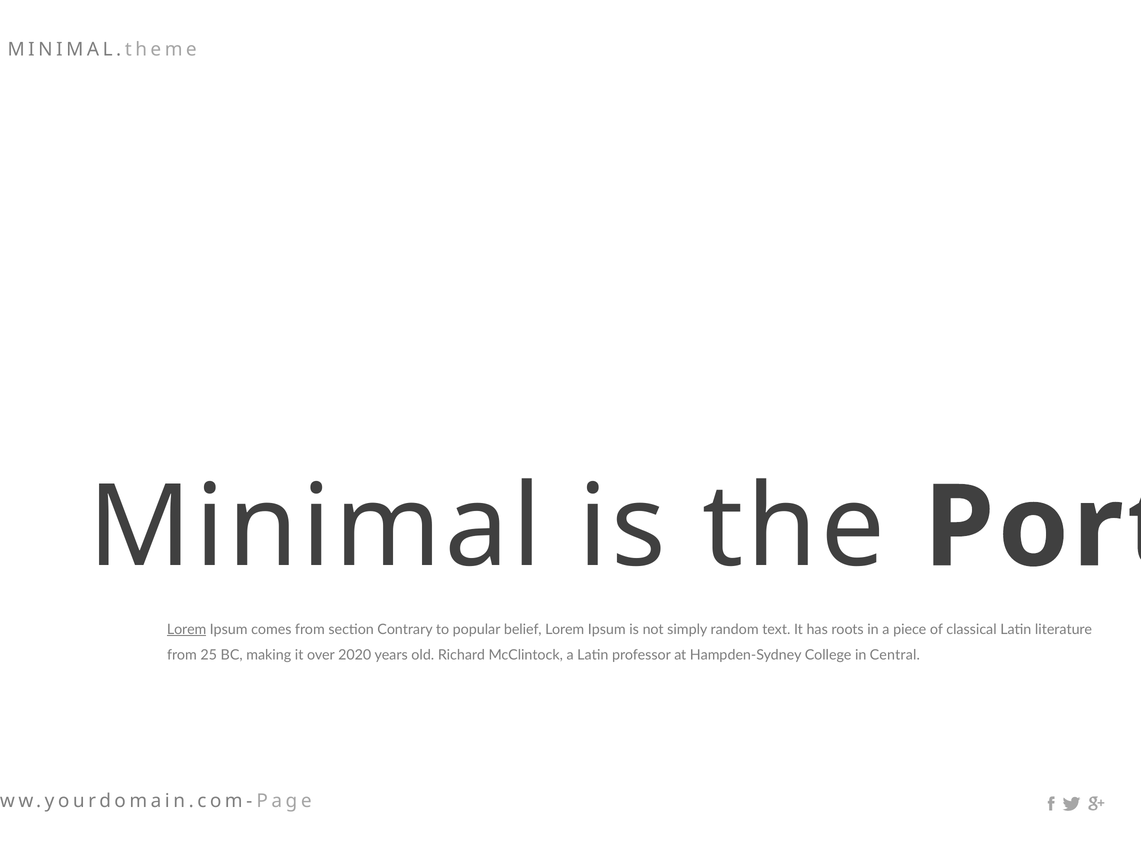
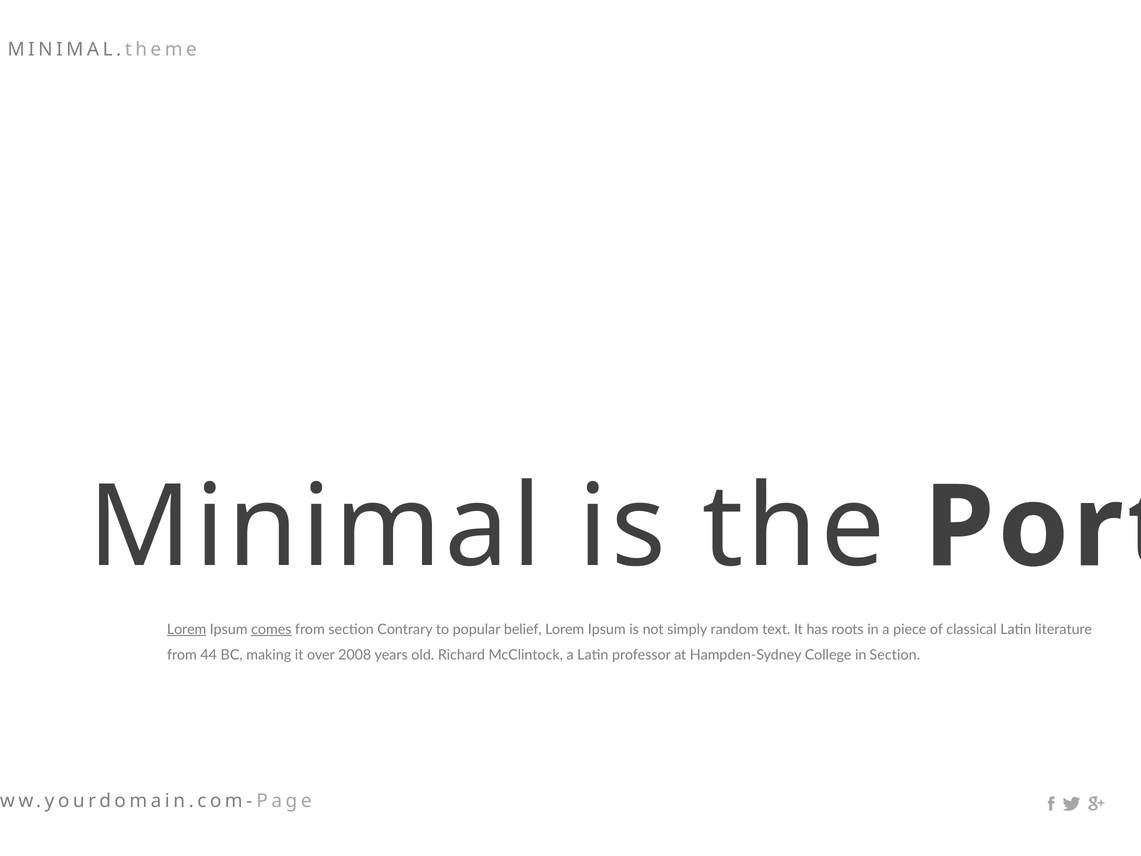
comes underline: none -> present (271, 629)
25: 25 -> 44 (209, 655)
2020: 2020 -> 2008 (355, 655)
in Central: Central -> Section (895, 655)
